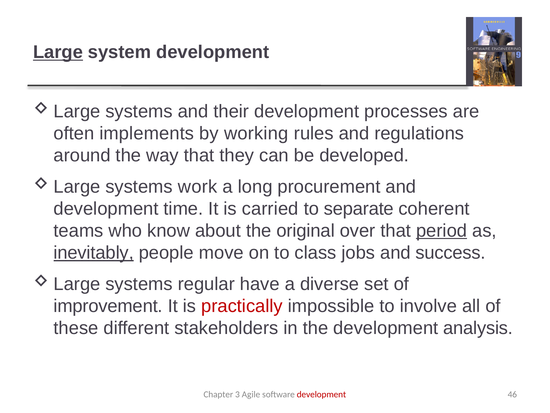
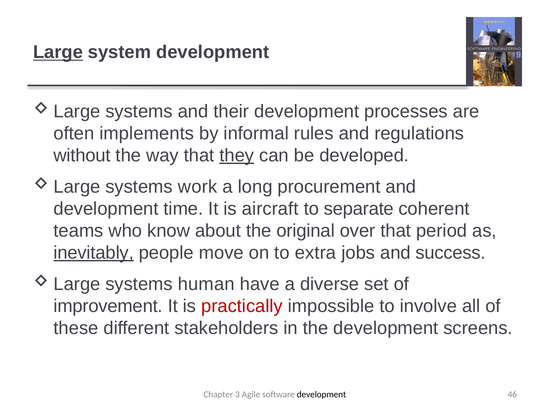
working: working -> informal (256, 133)
around: around -> without (82, 155)
they underline: none -> present (237, 155)
carried: carried -> aircraft (270, 208)
period underline: present -> none (442, 230)
class: class -> extra (315, 252)
regular: regular -> human (206, 284)
analysis: analysis -> screens (478, 328)
development colour: red -> black (321, 394)
